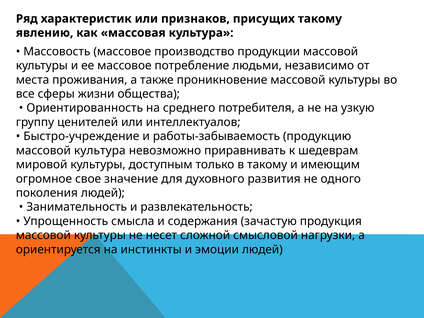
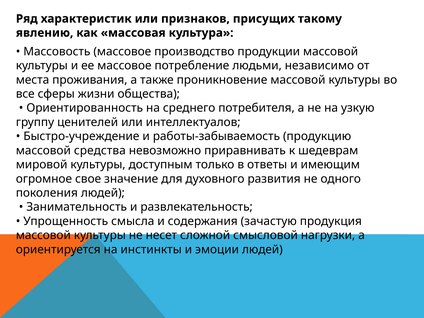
массовой культура: культура -> средства (100, 151)
в такому: такому -> ответы (267, 165)
